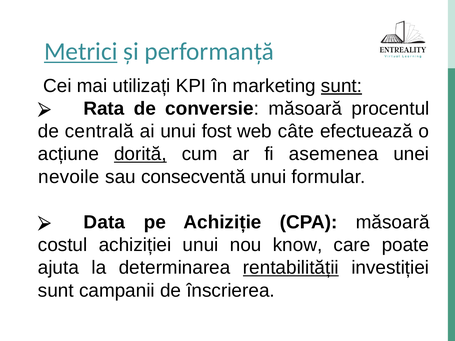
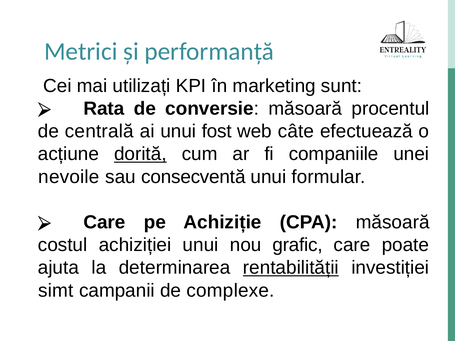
Metrici underline: present -> none (81, 51)
sunt underline: present -> none (342, 86)
asemenea: asemenea -> companiile (334, 154)
Data: Data -> Care (104, 222)
know: know -> grafic (298, 245)
sunt: sunt -> simt (56, 291)
înscrierea: înscrierea -> complexe (231, 291)
